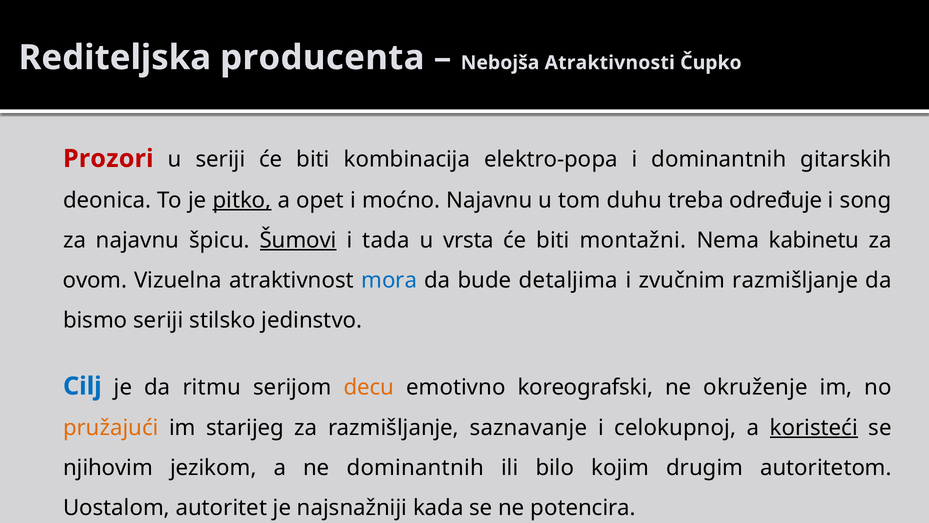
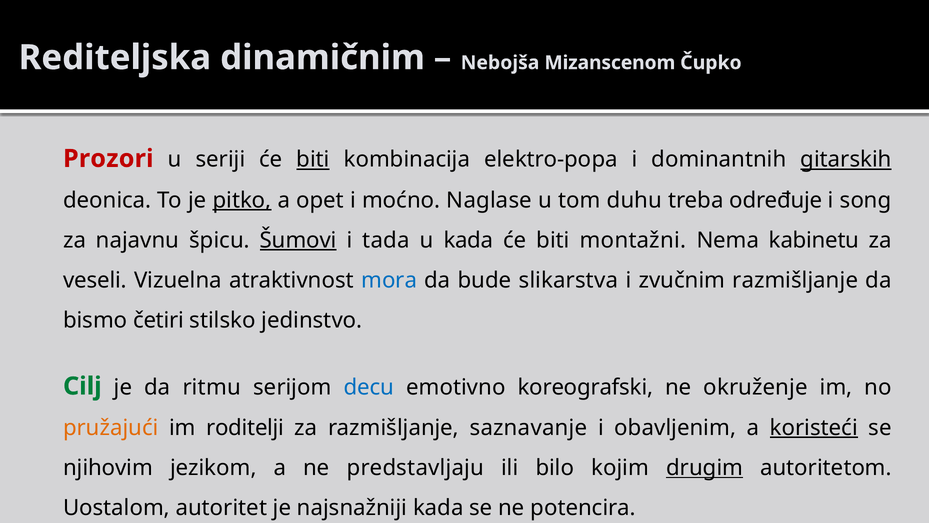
producenta: producenta -> dinamičnim (323, 58)
Atraktivnosti: Atraktivnosti -> Mizanscenom (610, 63)
biti underline: none -> present (313, 159)
gitarskih underline: none -> present (846, 159)
moćno Najavnu: Najavnu -> Naglase (489, 200)
u vrsta: vrsta -> kada (468, 240)
ovom: ovom -> veseli (95, 280)
detaljima: detaljima -> slikarstva (568, 280)
bismo seriji: seriji -> četiri (159, 320)
Cilj colour: blue -> green (82, 386)
decu colour: orange -> blue (369, 387)
starijeg: starijeg -> roditelji (245, 427)
celokupnoj: celokupnoj -> obavljenim (675, 427)
ne dominantnih: dominantnih -> predstavljaju (415, 467)
drugim underline: none -> present (705, 467)
